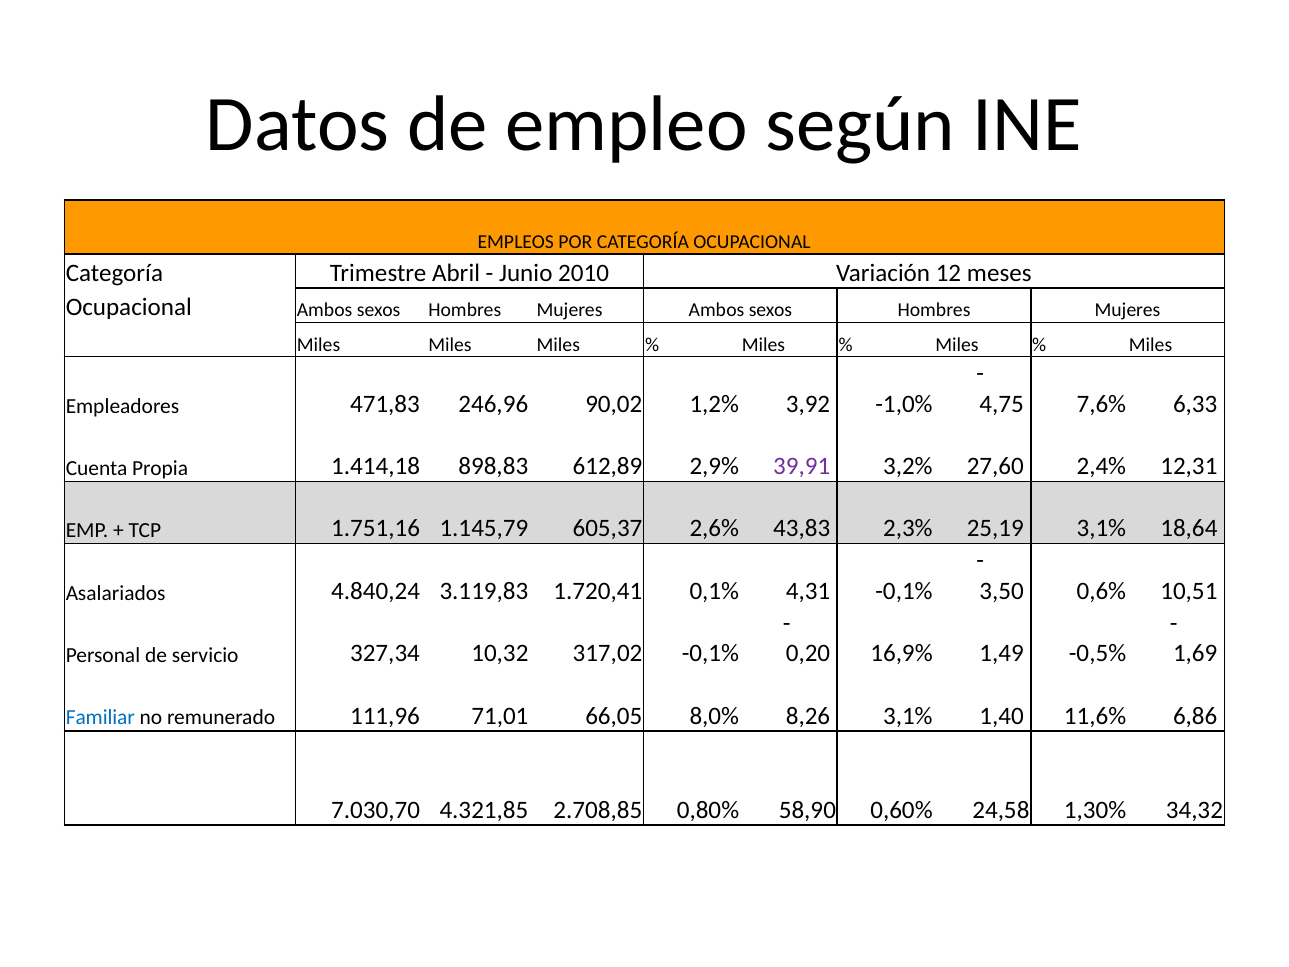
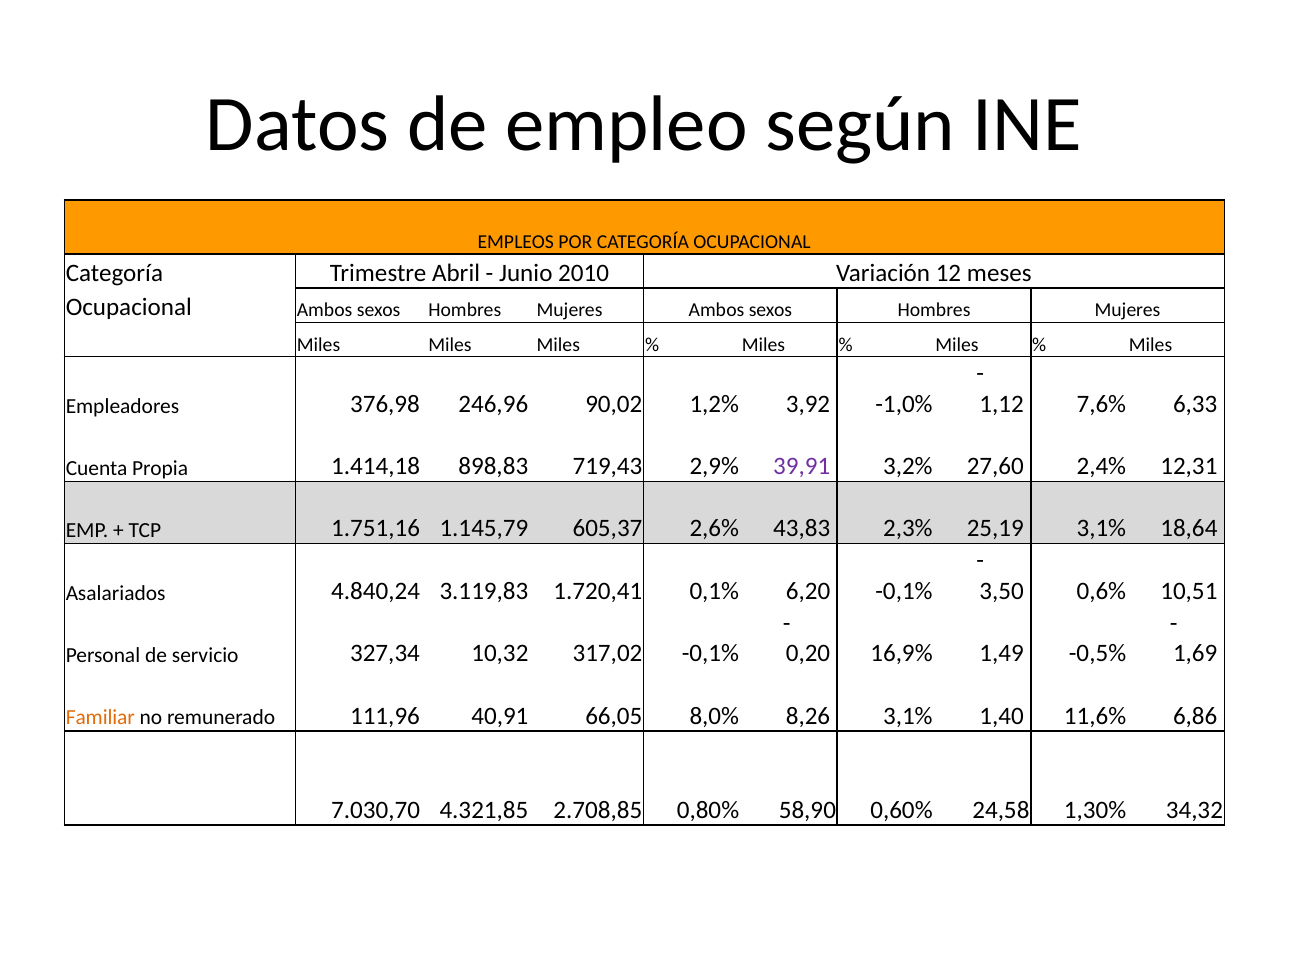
4,75: 4,75 -> 1,12 (1002, 404)
471,83: 471,83 -> 376,98 (385, 404)
612,89: 612,89 -> 719,43 (607, 466)
4,31: 4,31 -> 6,20 (808, 591)
Familiar colour: blue -> orange (100, 718)
71,01: 71,01 -> 40,91 (500, 716)
